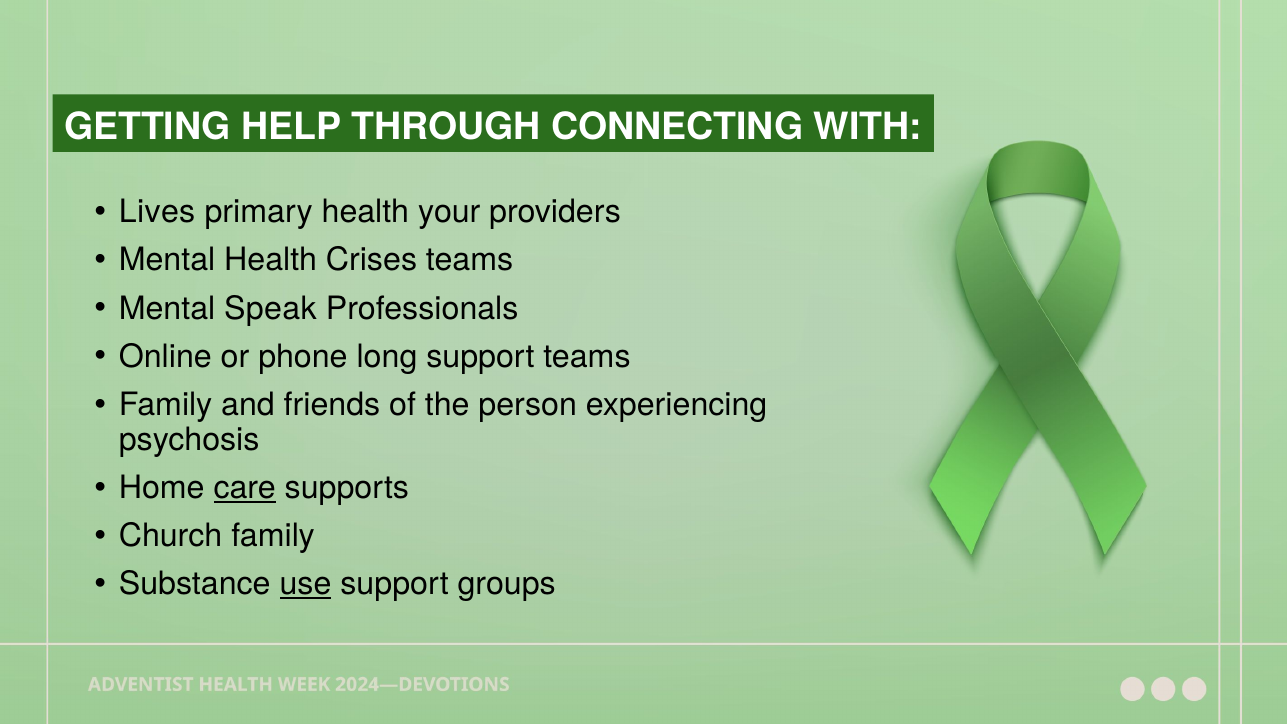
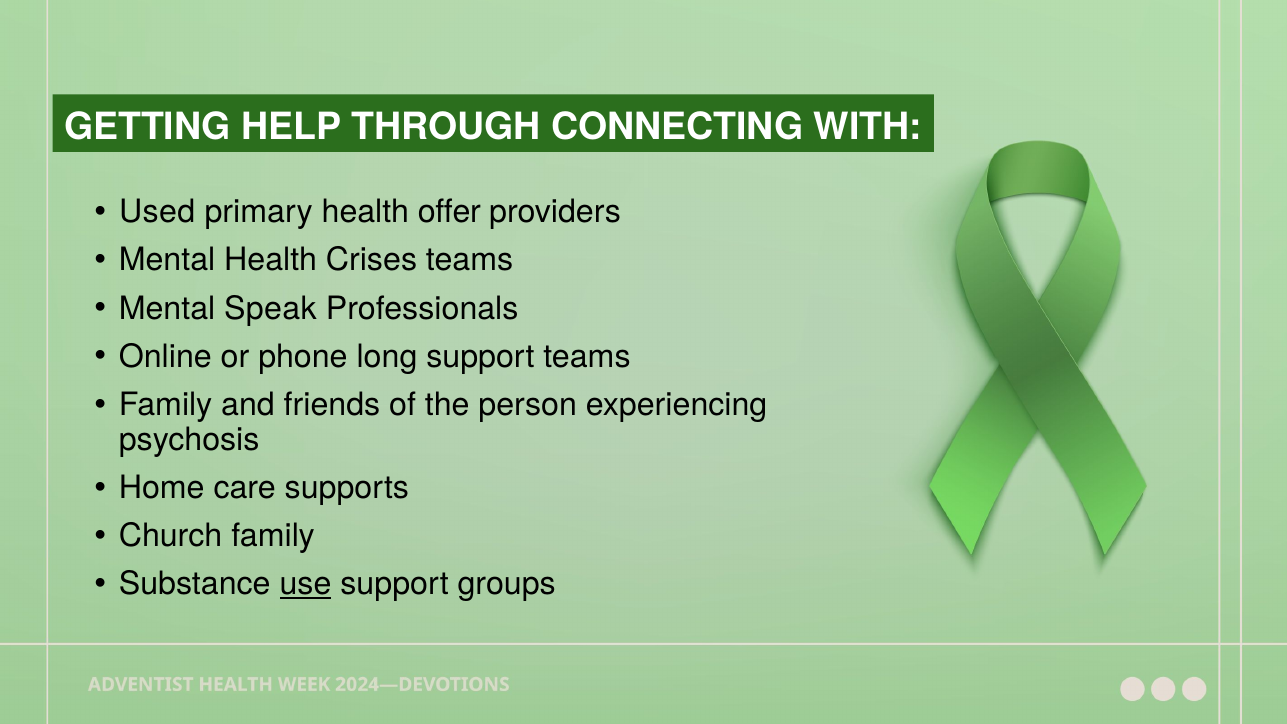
Lives: Lives -> Used (157, 212)
your: your -> offer (449, 212)
care underline: present -> none (245, 488)
